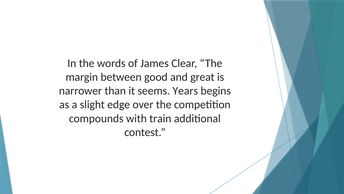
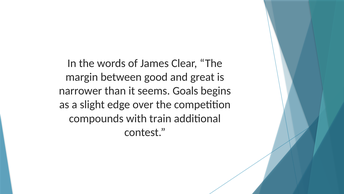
Years: Years -> Goals (185, 91)
